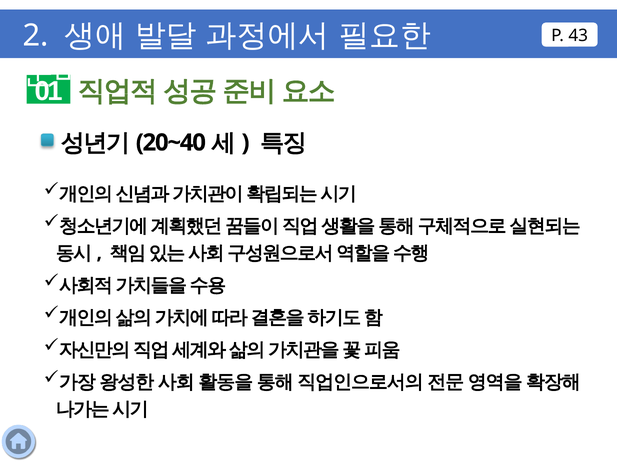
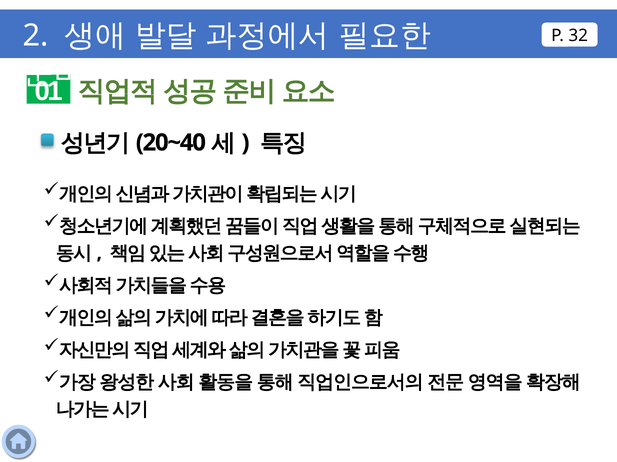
43: 43 -> 32 (578, 36)
